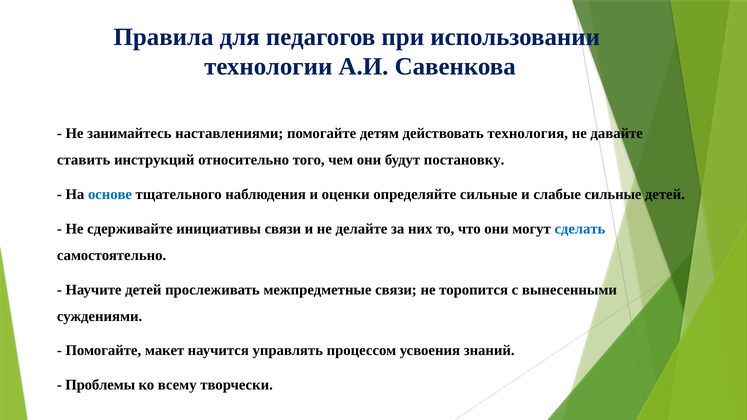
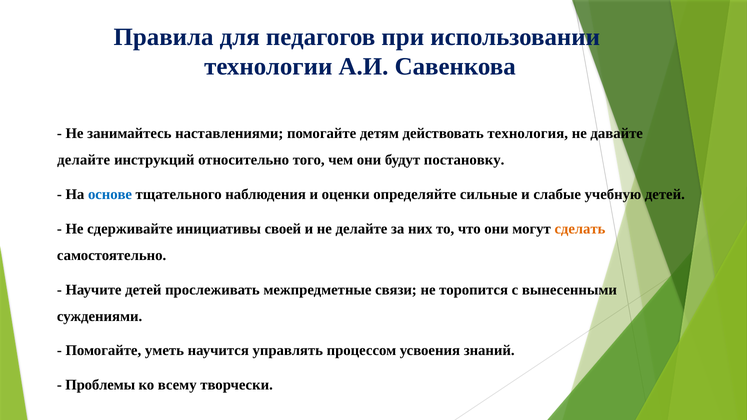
ставить: ставить -> делайте (84, 160)
слабые сильные: сильные -> учебную (613, 194)
инициативы связи: связи -> своей (283, 229)
сделать colour: blue -> orange (580, 229)
макет: макет -> уметь (164, 351)
